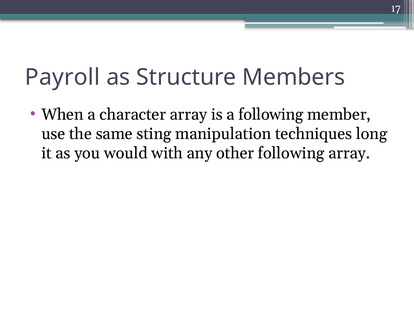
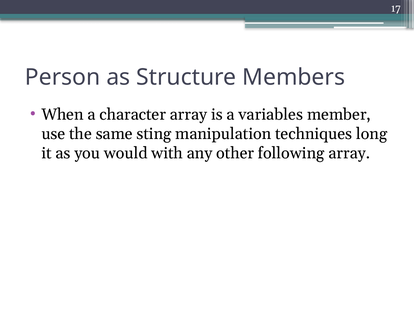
Payroll: Payroll -> Person (63, 77)
a following: following -> variables (271, 115)
